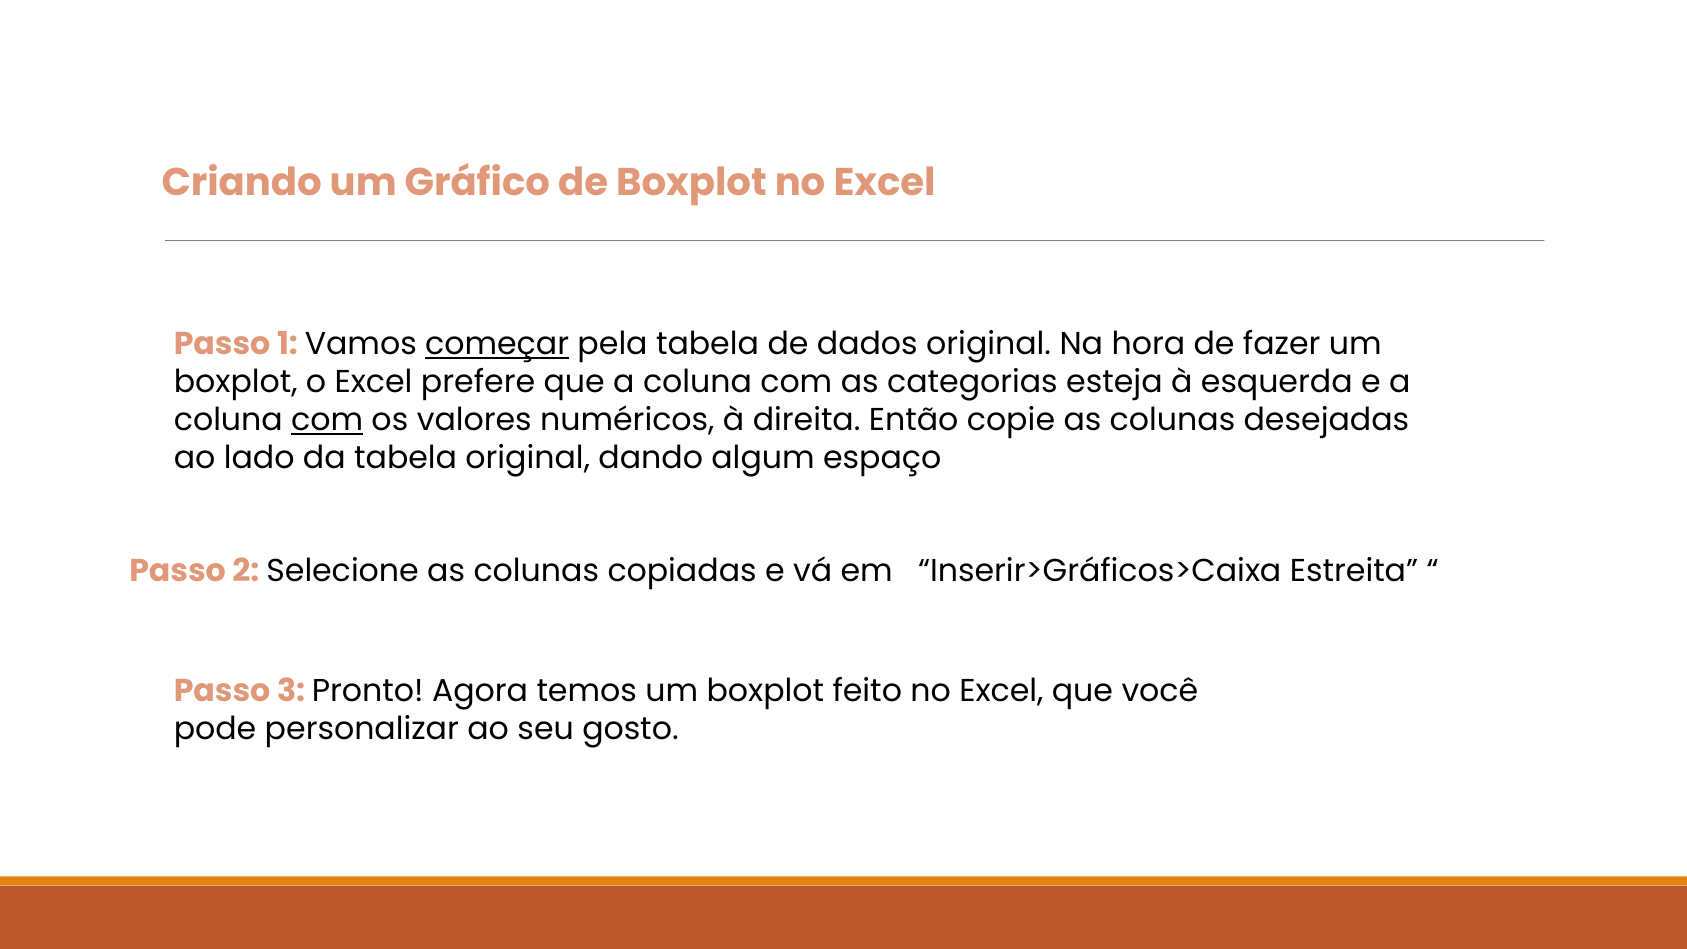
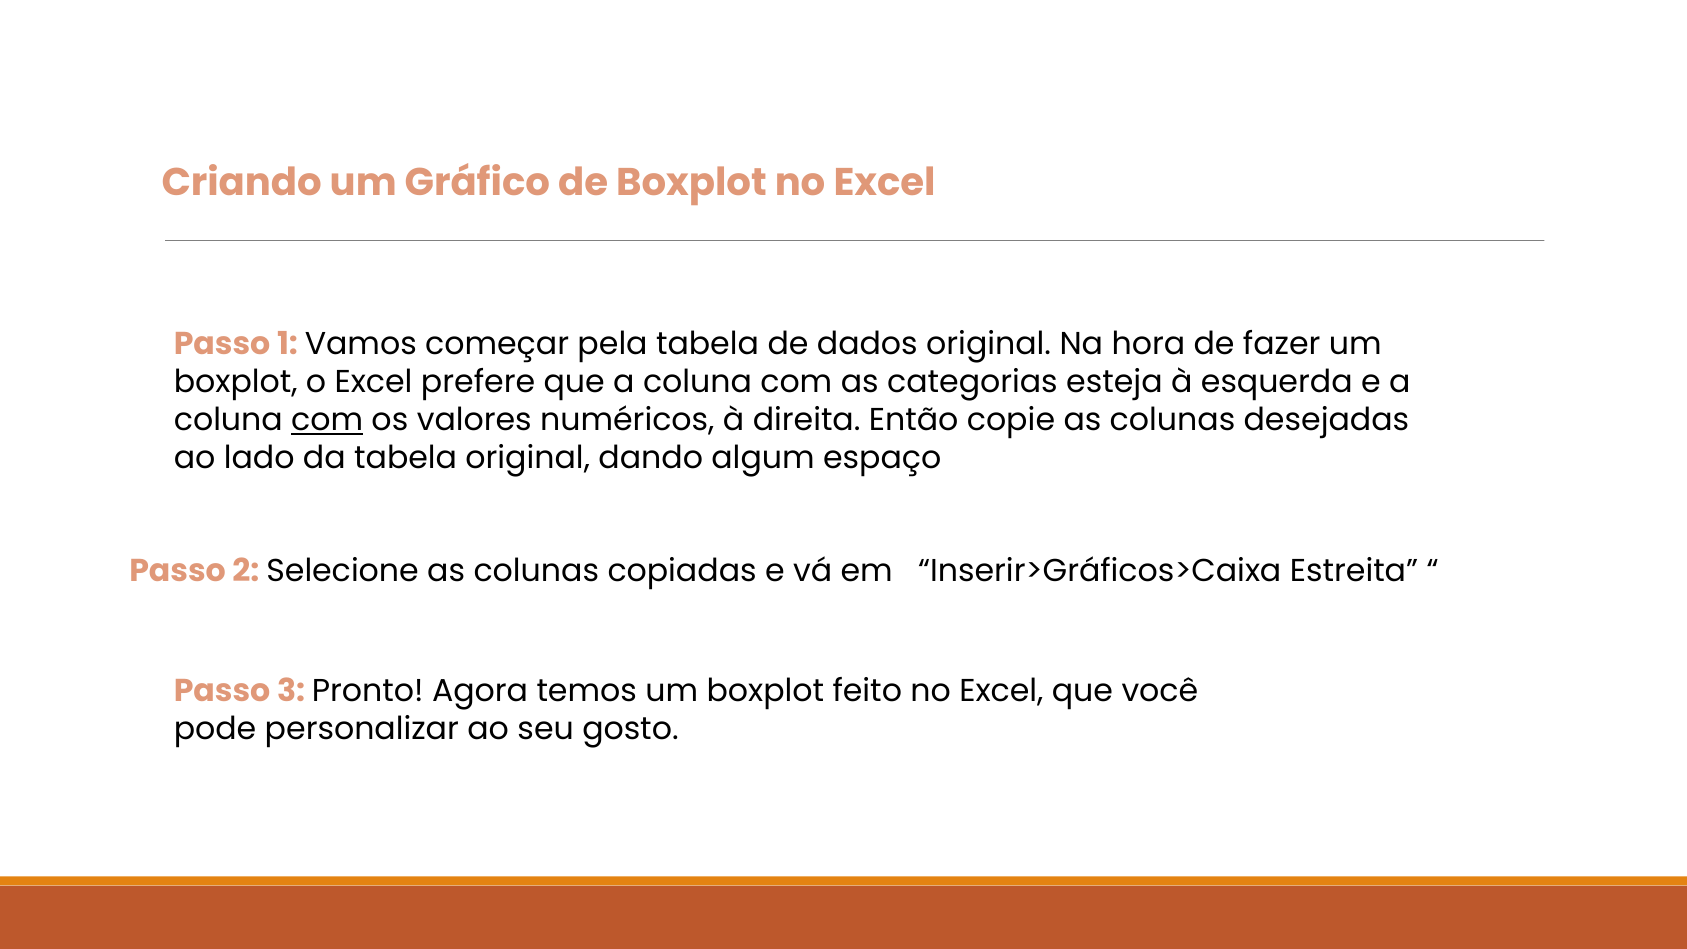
começar underline: present -> none (497, 344)
